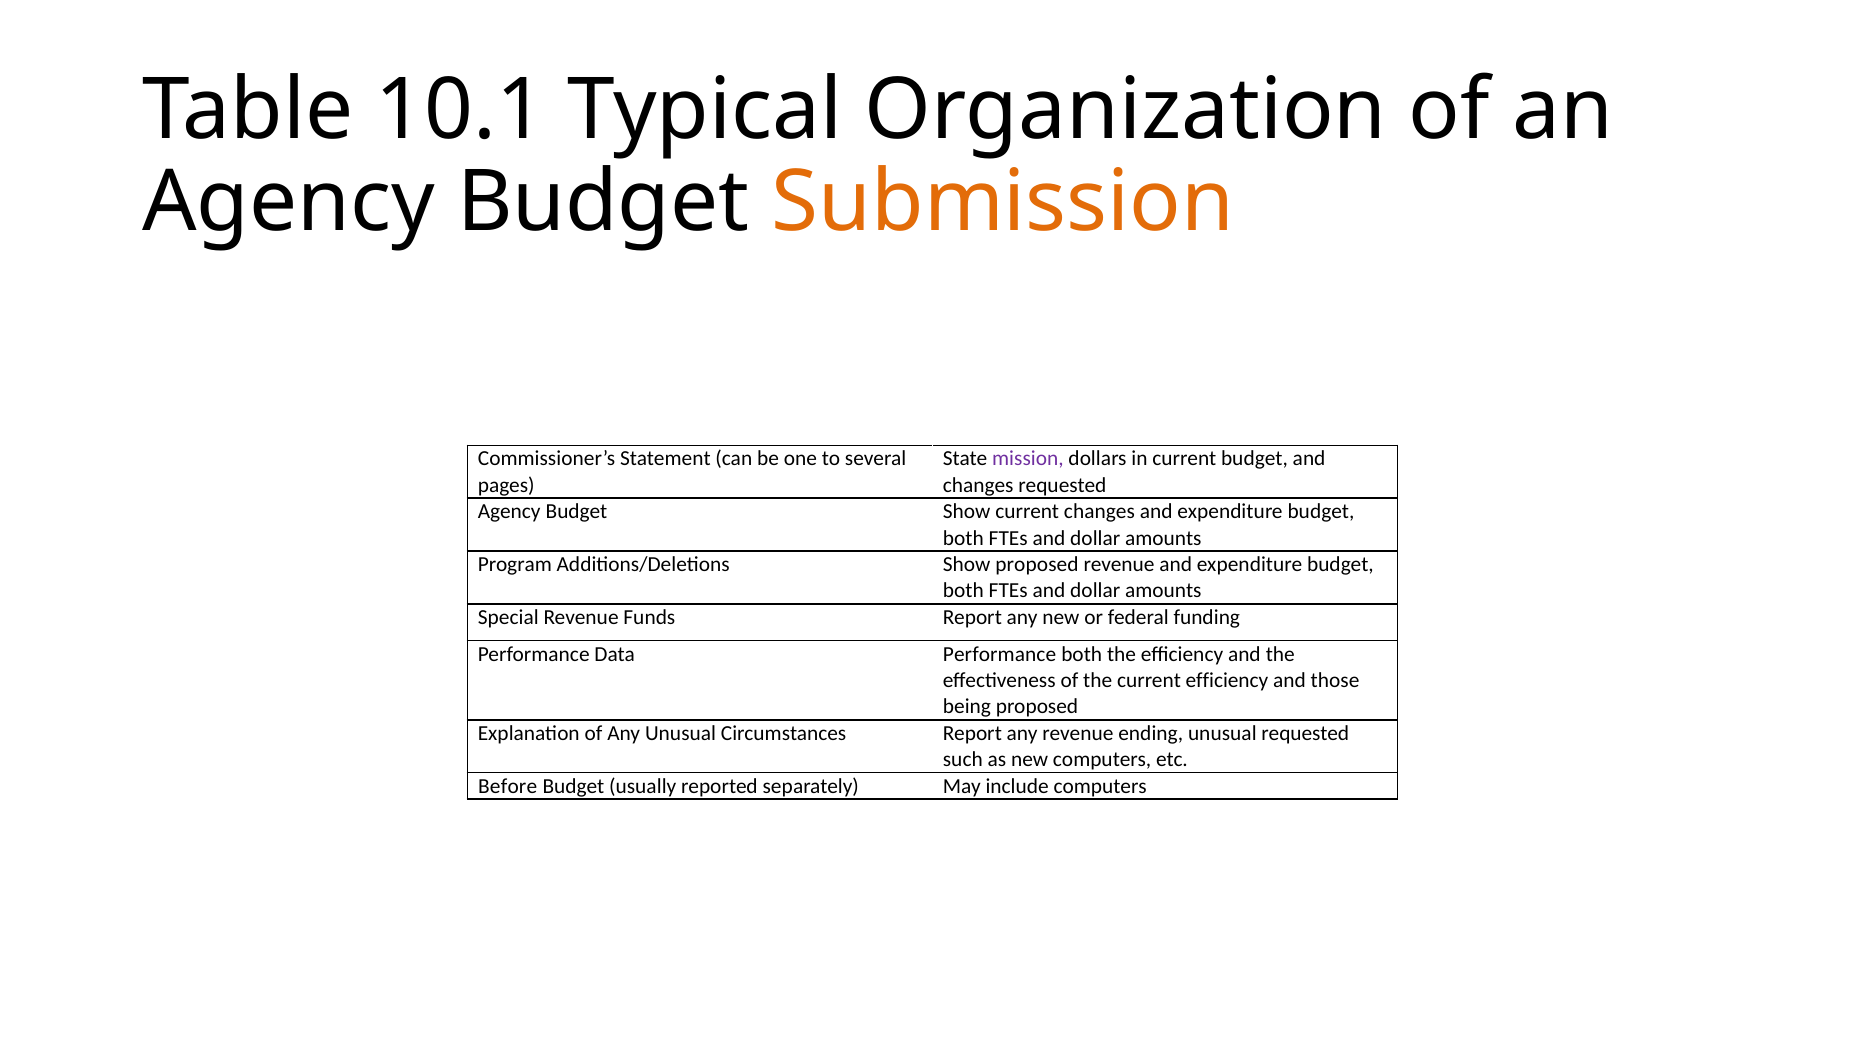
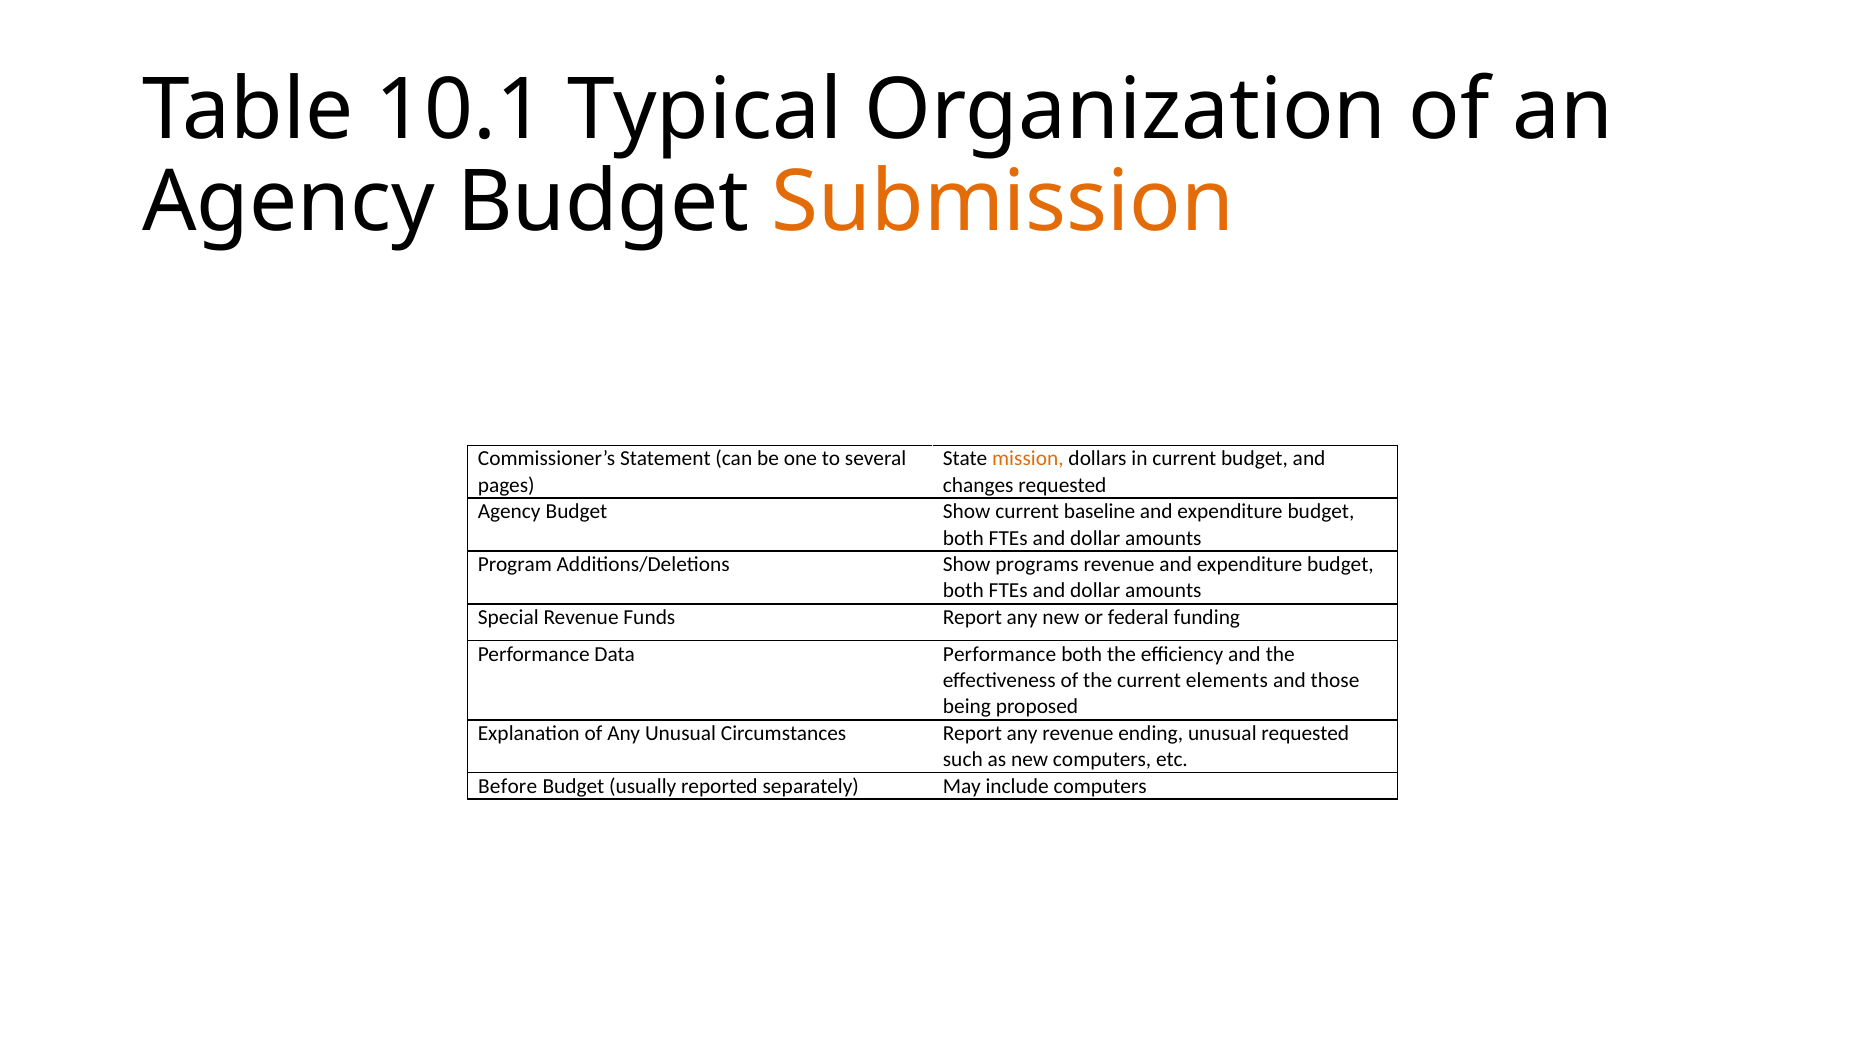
mission colour: purple -> orange (1028, 459)
current changes: changes -> baseline (1100, 512)
Show proposed: proposed -> programs (1037, 565)
current efficiency: efficiency -> elements (1227, 681)
